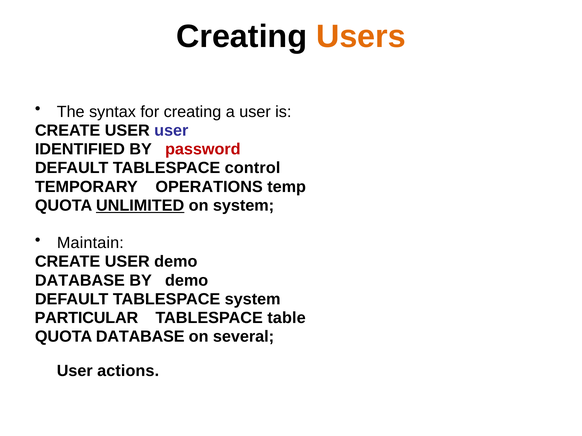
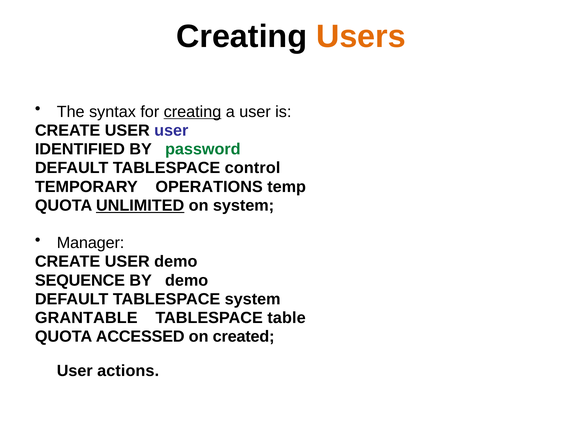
creating underline: none -> present (192, 112)
password colour: red -> green (203, 149)
Maintain: Maintain -> Manager (91, 243)
DATABASE: DATABASE -> SEQUENCE (80, 281)
PARTICULAR: PARTICULAR -> GRANTABLE (86, 318)
QUOTA DATABASE: DATABASE -> ACCESSED (140, 337)
several: several -> created (244, 337)
